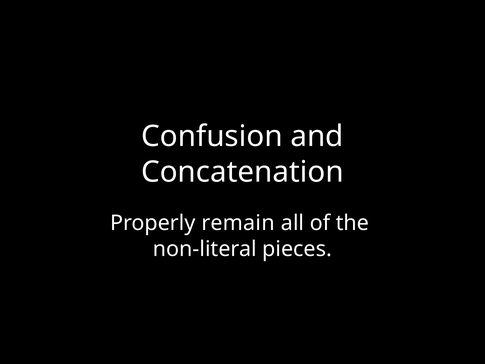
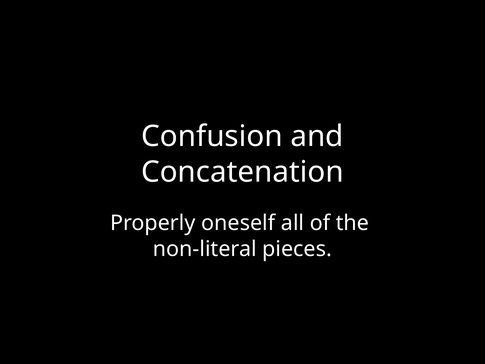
remain: remain -> oneself (238, 223)
